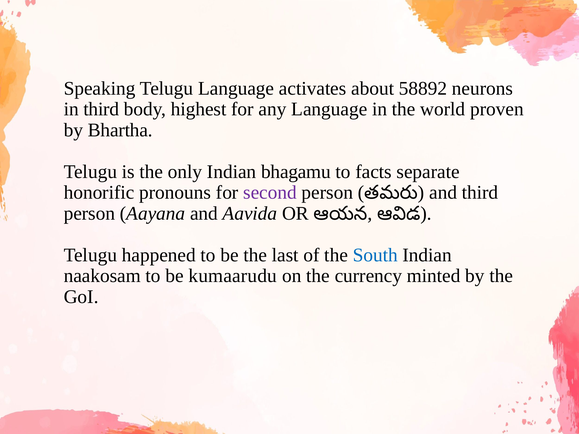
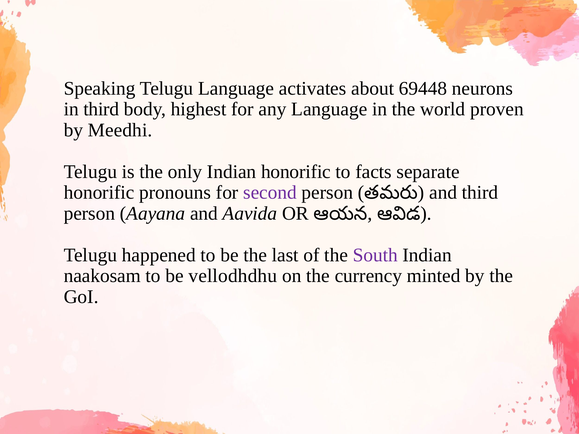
58892: 58892 -> 69448 (423, 88)
Bhartha: Bhartha -> Meedhi (120, 130)
Indian bhagamu: bhagamu -> honorific (296, 172)
South colour: blue -> purple (375, 255)
kumaarudu: kumaarudu -> vellodhdhu (233, 276)
